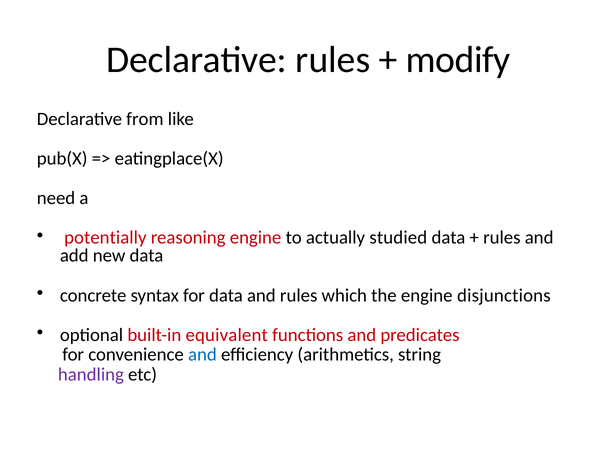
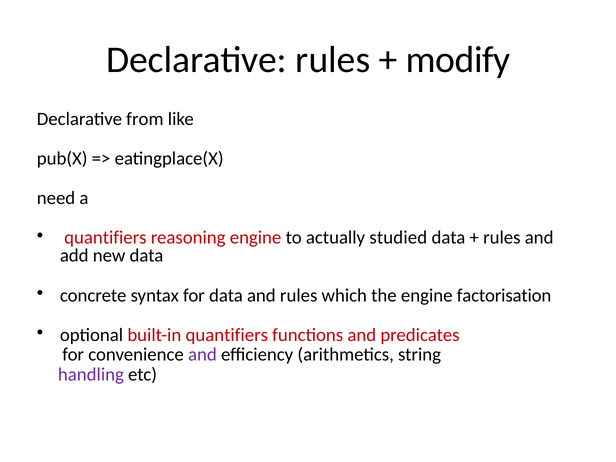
potentially: potentially -> quantifiers (105, 238)
disjunctions: disjunctions -> factorisation (504, 295)
built-in equivalent: equivalent -> quantifiers (227, 335)
and colour: blue -> purple (202, 355)
